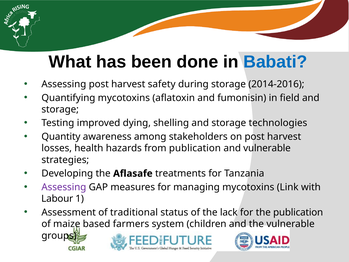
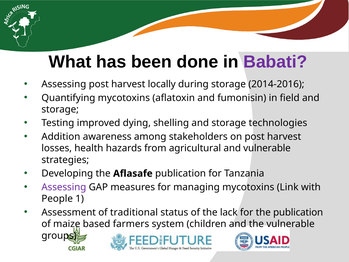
Babati colour: blue -> purple (275, 62)
safety: safety -> locally (162, 84)
Quantity: Quantity -> Addition (61, 136)
from publication: publication -> agricultural (195, 148)
Aflasafe treatments: treatments -> publication (181, 173)
Labour: Labour -> People (57, 199)
